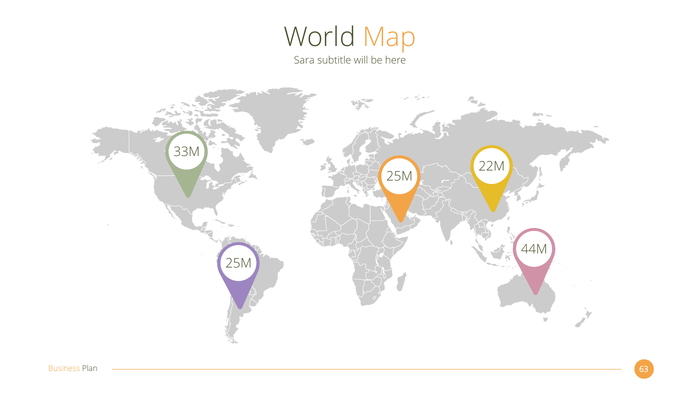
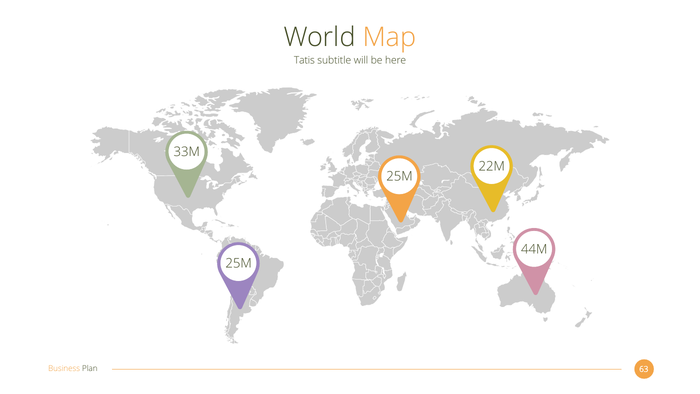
Sara: Sara -> Tatis (304, 60)
